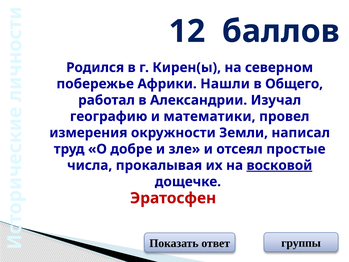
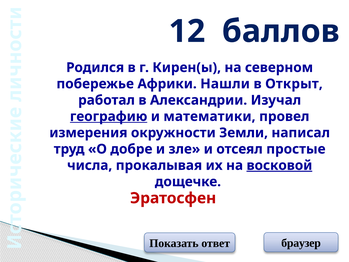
Общего: Общего -> Открыт (294, 84)
географию underline: none -> present (109, 116)
группы: группы -> браузер (301, 243)
